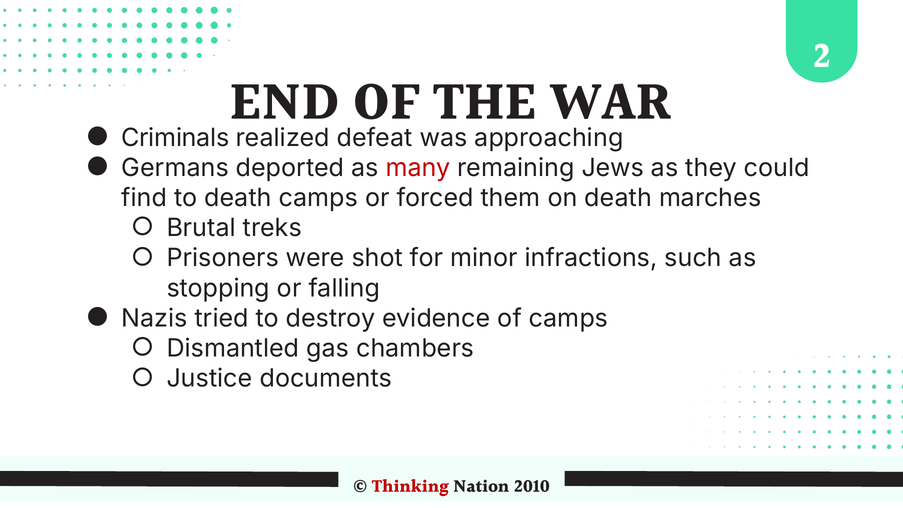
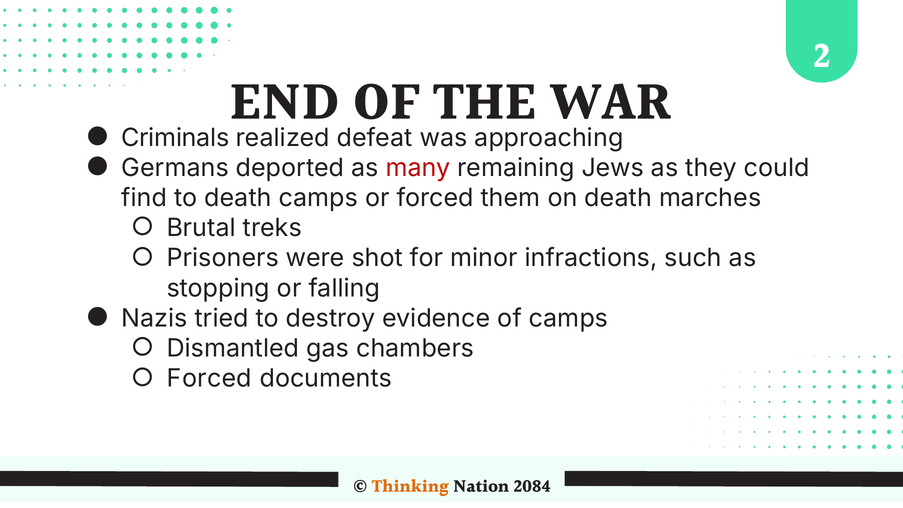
Justice: Justice -> Forced (209, 379)
Thinking colour: red -> orange (410, 487)
2010: 2010 -> 2084 (532, 487)
